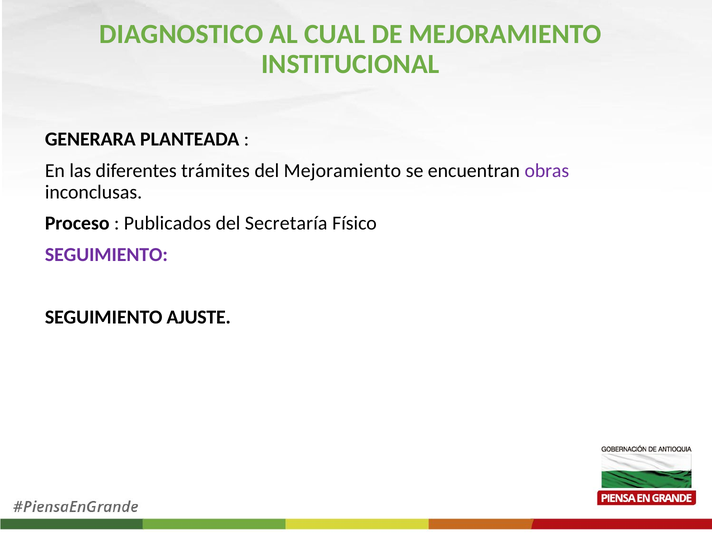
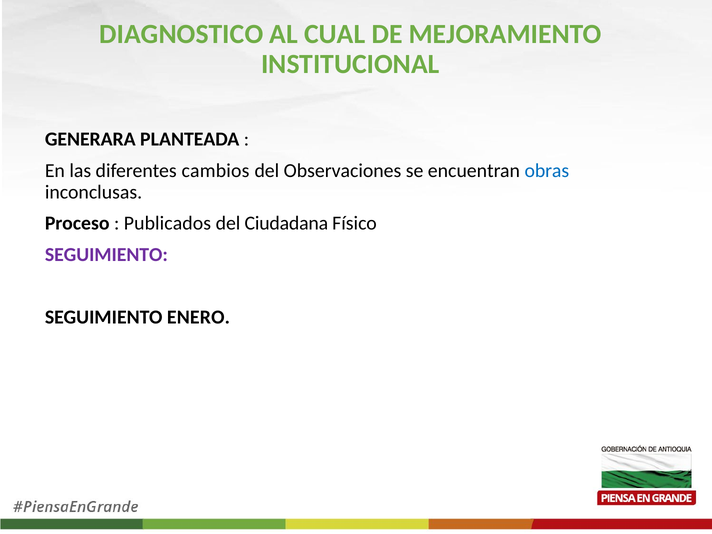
trámites: trámites -> cambios (215, 171)
del Mejoramiento: Mejoramiento -> Observaciones (343, 171)
obras colour: purple -> blue (547, 171)
Secretaría: Secretaría -> Ciudadana (286, 223)
AJUSTE: AJUSTE -> ENERO (198, 317)
